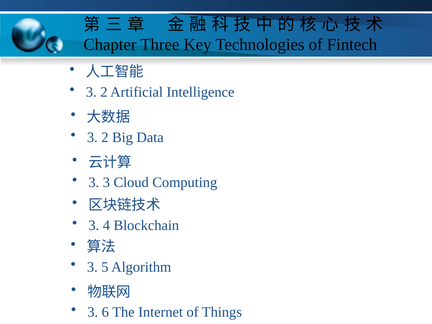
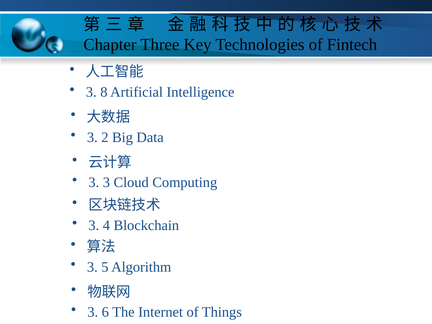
2: 2 -> 8 (104, 92)
